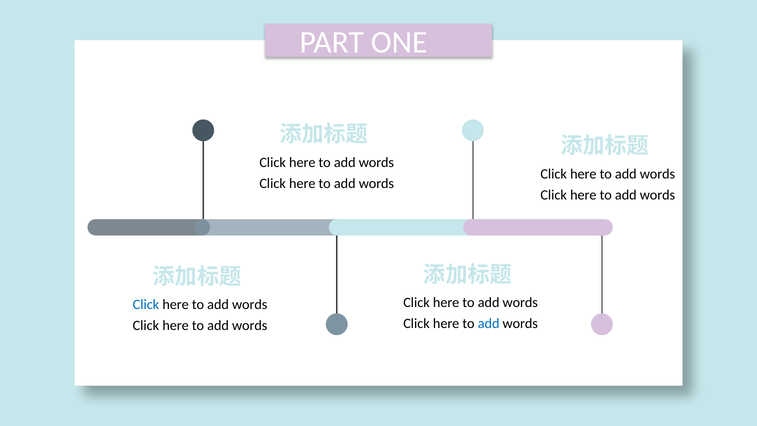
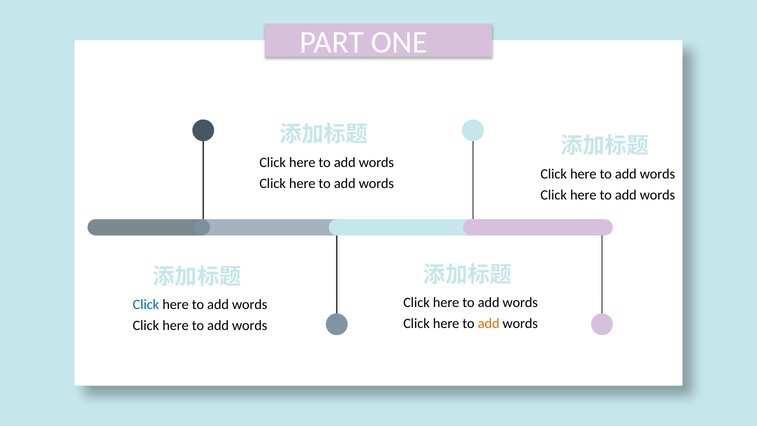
add colour: blue -> orange (489, 324)
